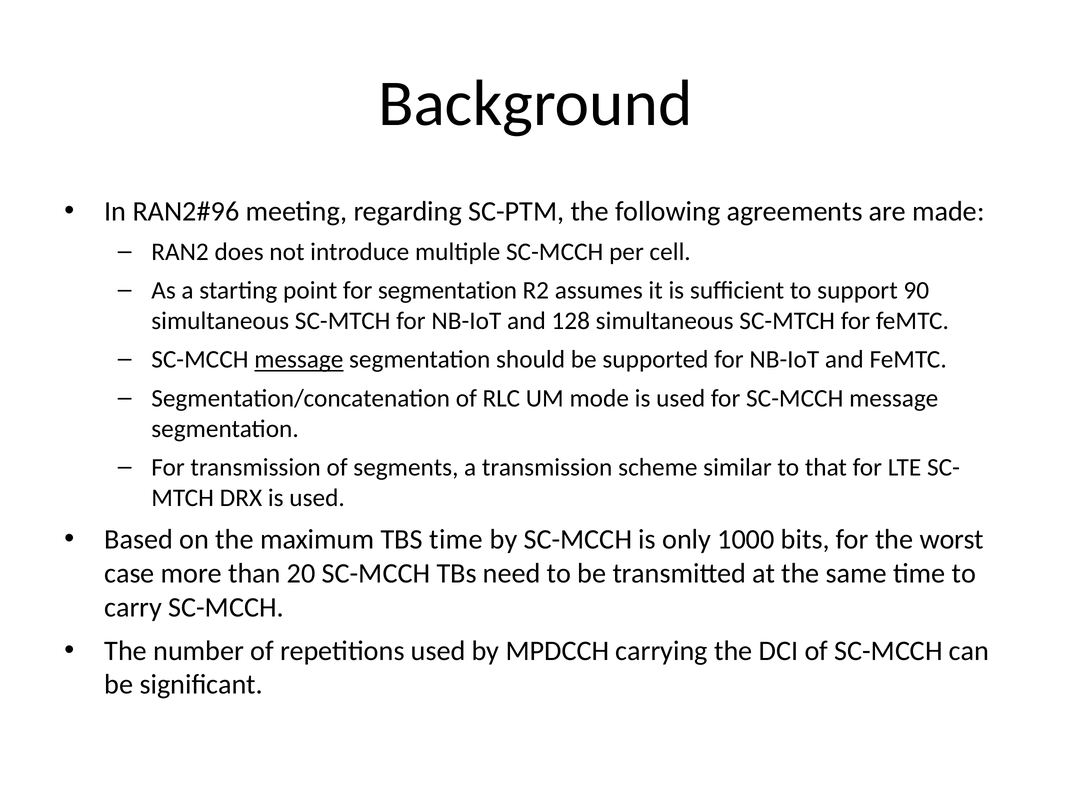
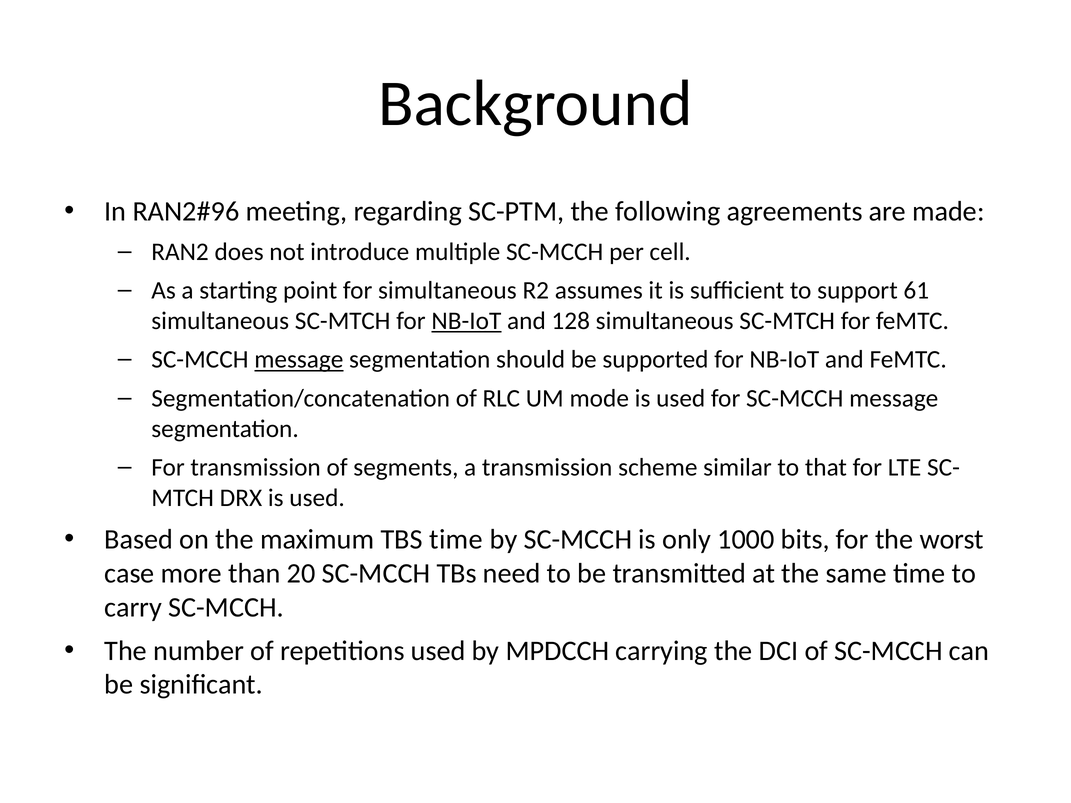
for segmentation: segmentation -> simultaneous (447, 291)
90: 90 -> 61 (916, 291)
NB-IoT underline: none -> present (466, 321)
